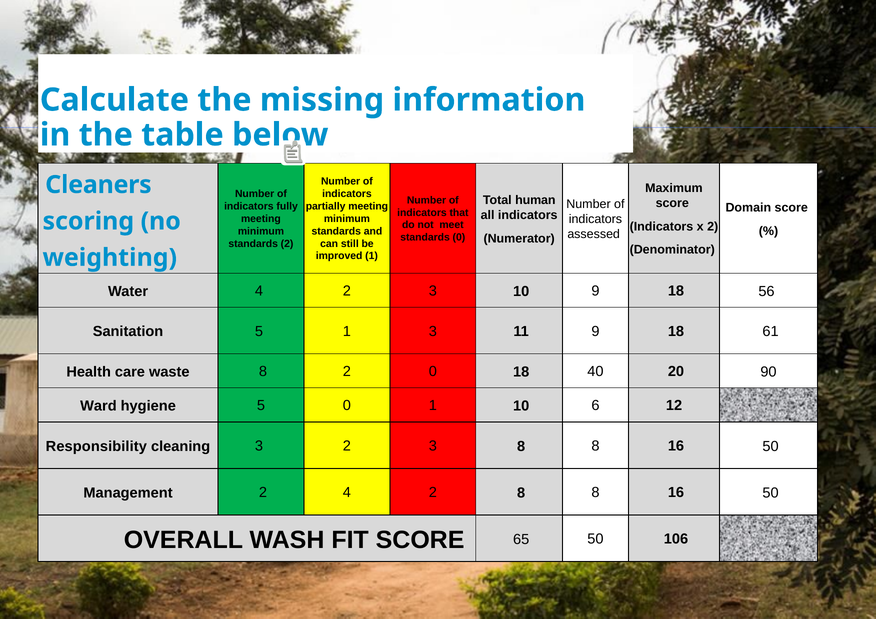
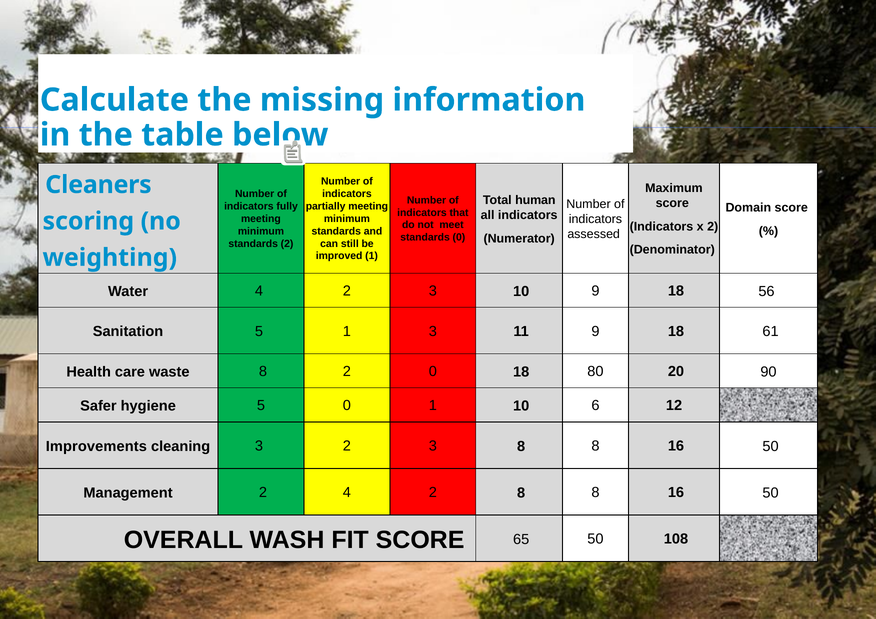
40: 40 -> 80 (595, 372)
Ward: Ward -> Safer (98, 406)
Responsibility: Responsibility -> Improvements (96, 447)
106: 106 -> 108 (676, 539)
